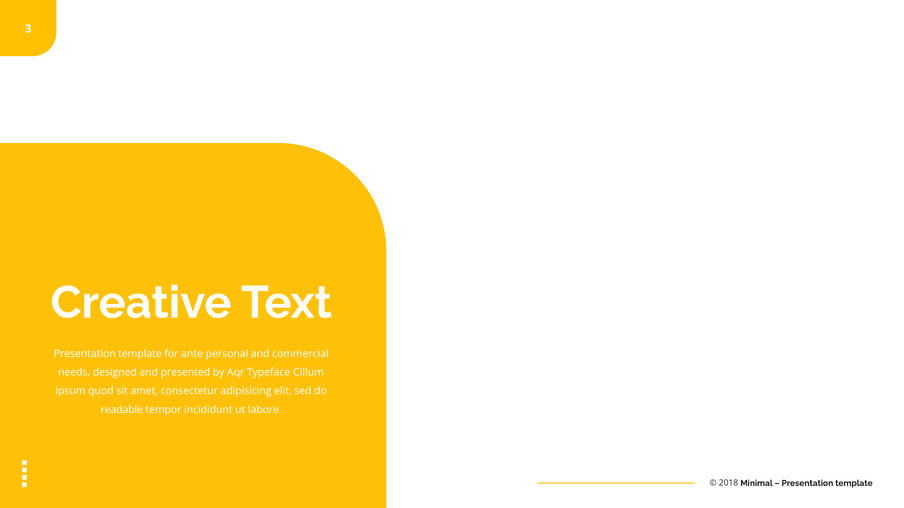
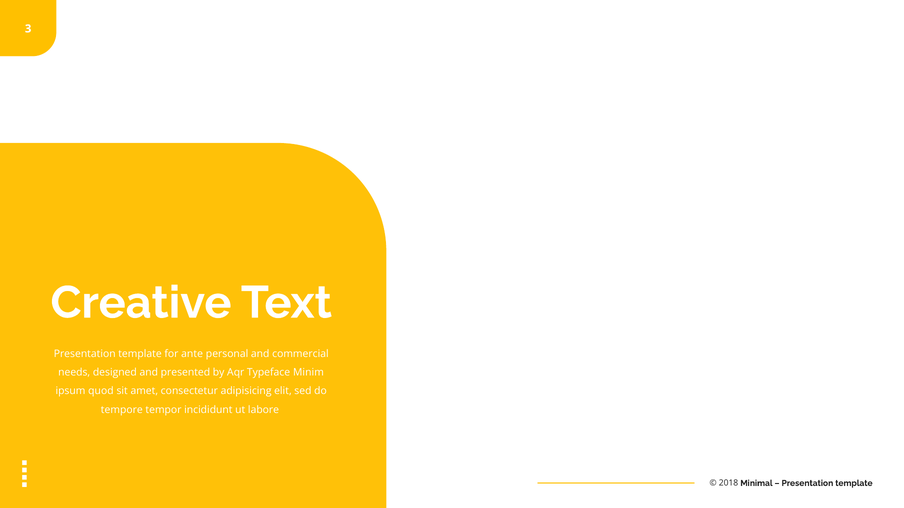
Cillum: Cillum -> Minim (308, 373)
readable: readable -> tempore (122, 410)
